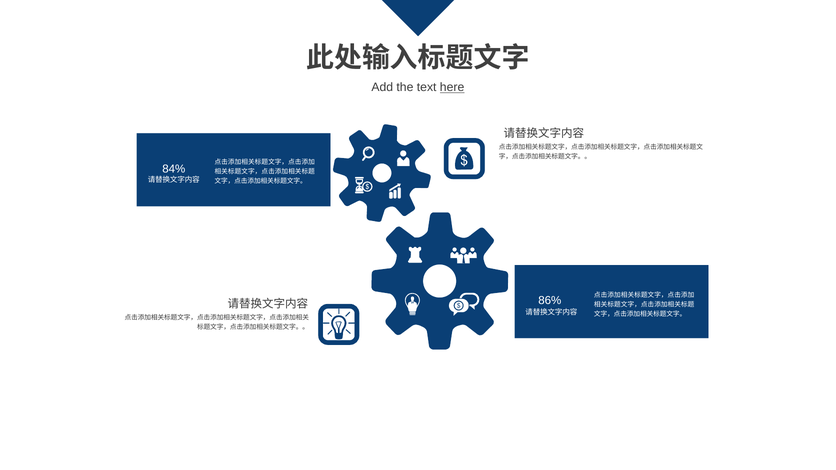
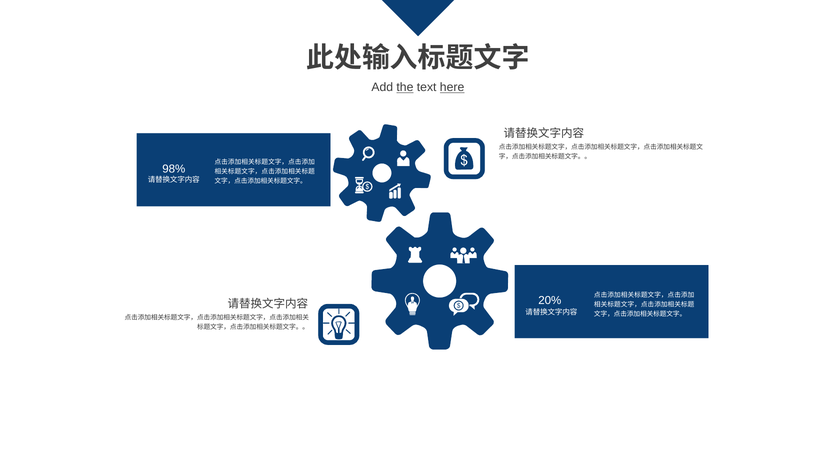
the underline: none -> present (405, 87)
84%: 84% -> 98% (174, 169)
86%: 86% -> 20% (550, 301)
